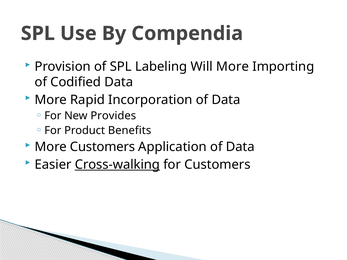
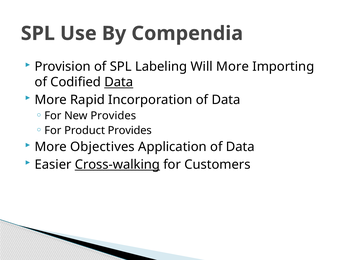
Data underline: none -> present (119, 82)
Product Benefits: Benefits -> Provides (130, 131)
More Customers: Customers -> Objectives (102, 147)
